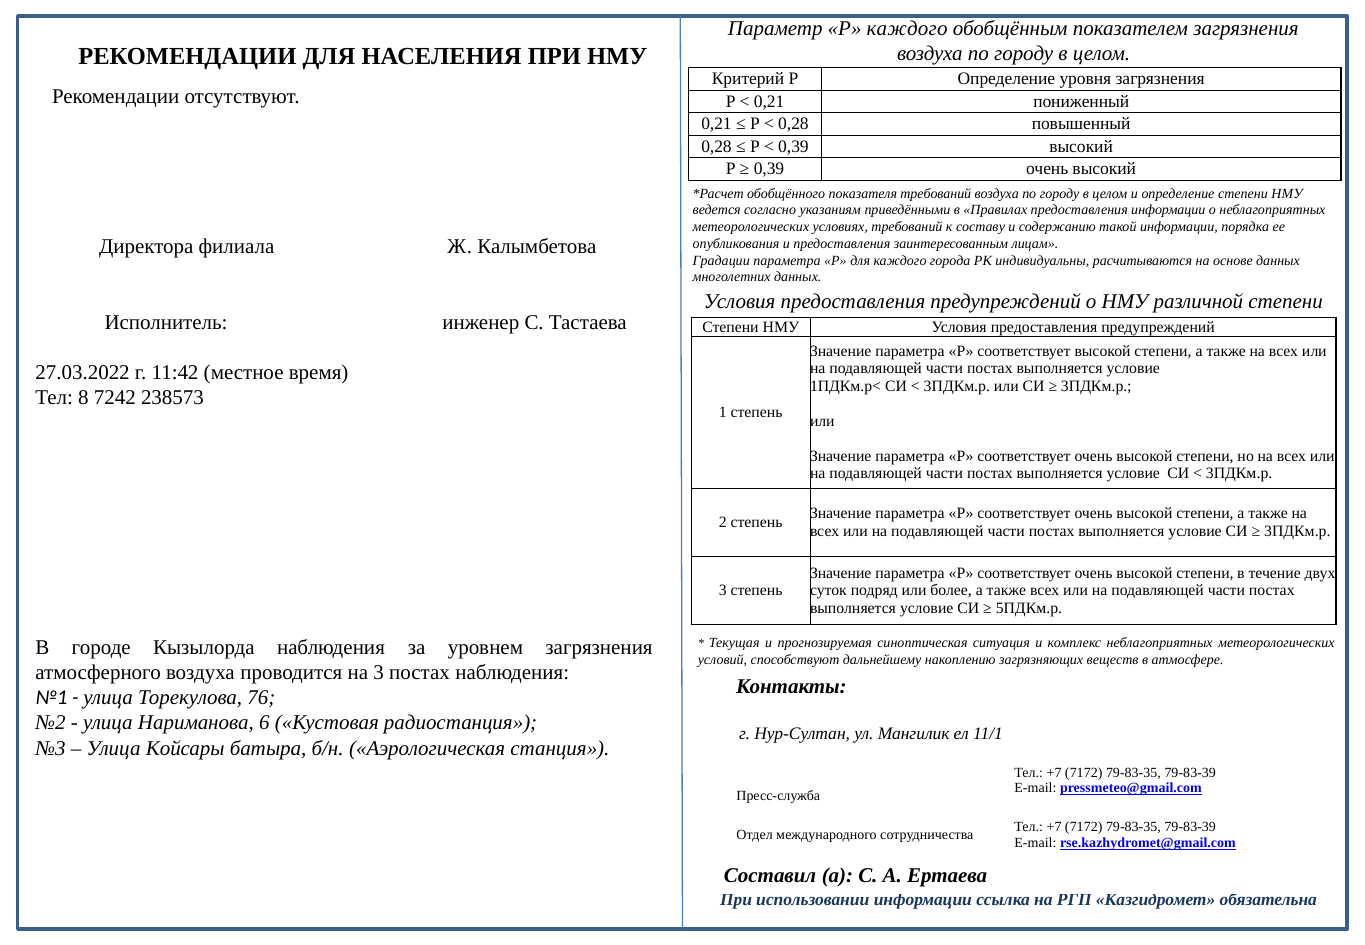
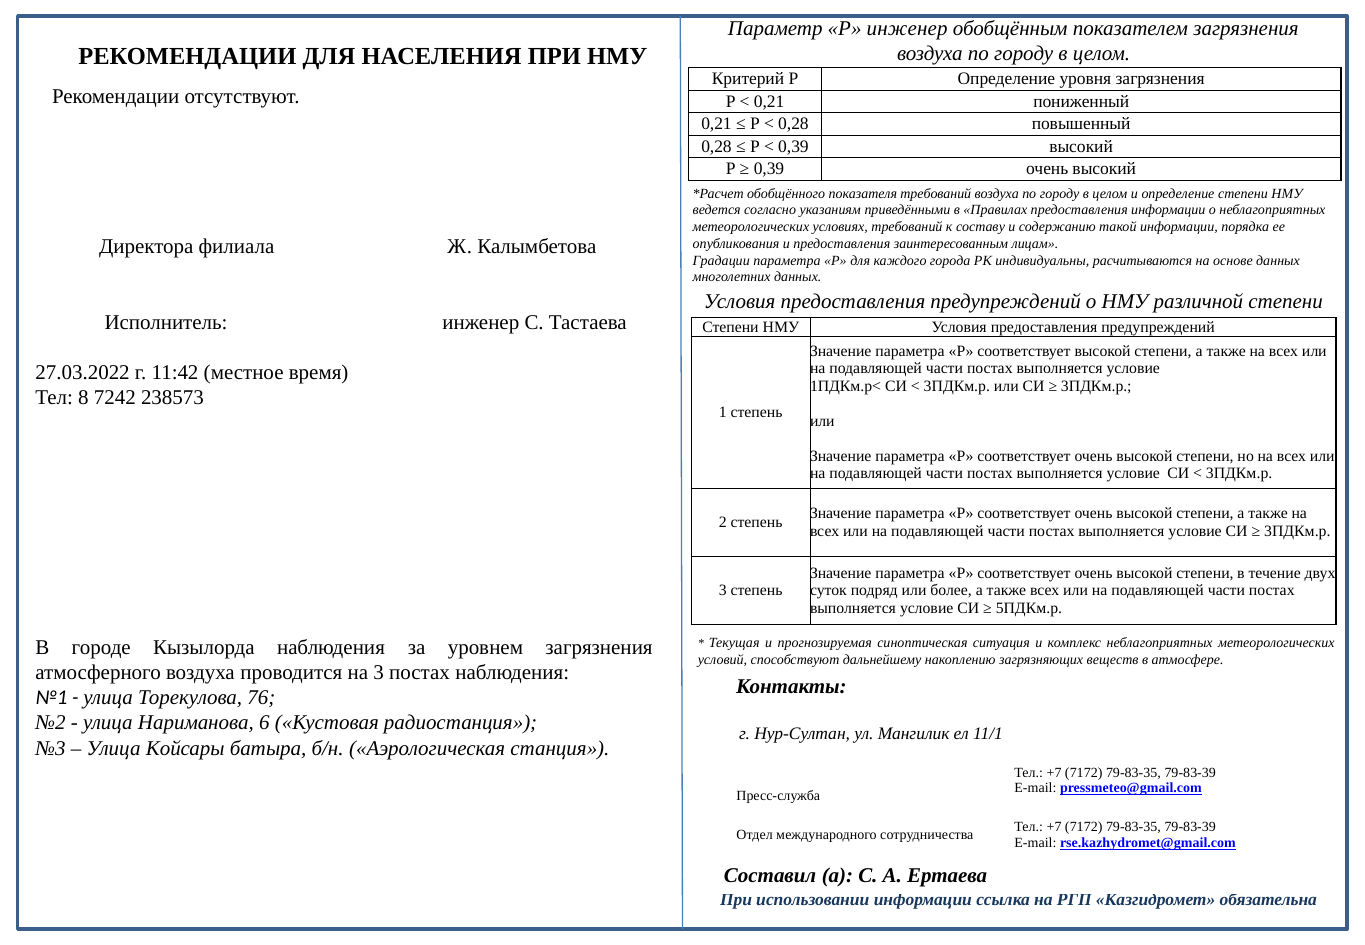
Р каждого: каждого -> инженер (907, 28)
